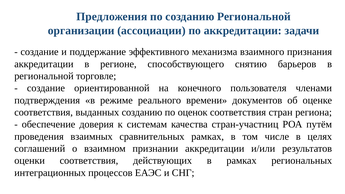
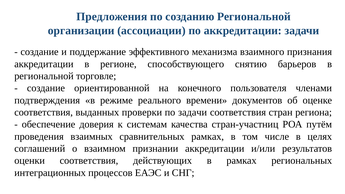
выданных созданию: созданию -> проверки (142, 112)
по оценок: оценок -> задачи (193, 112)
